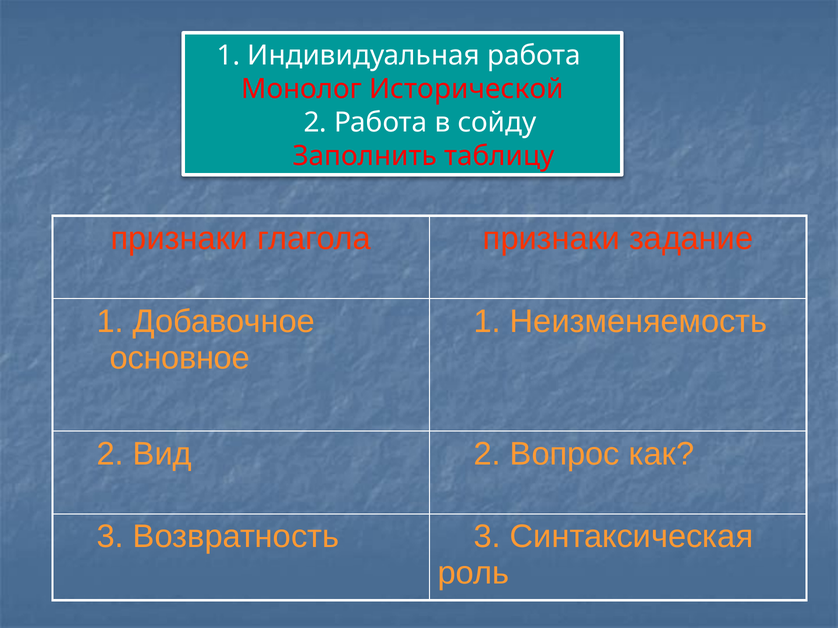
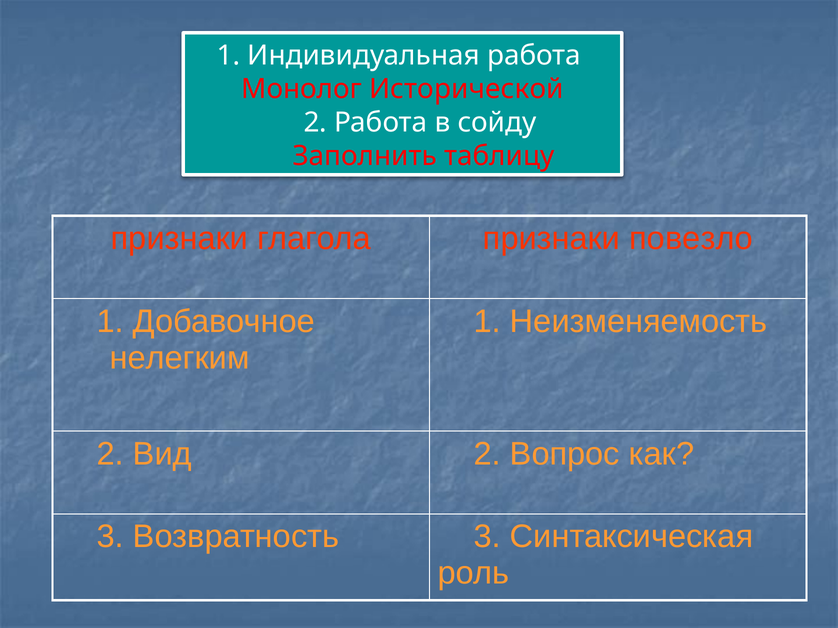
задание: задание -> повезло (691, 239)
основное: основное -> нелегким (180, 358)
